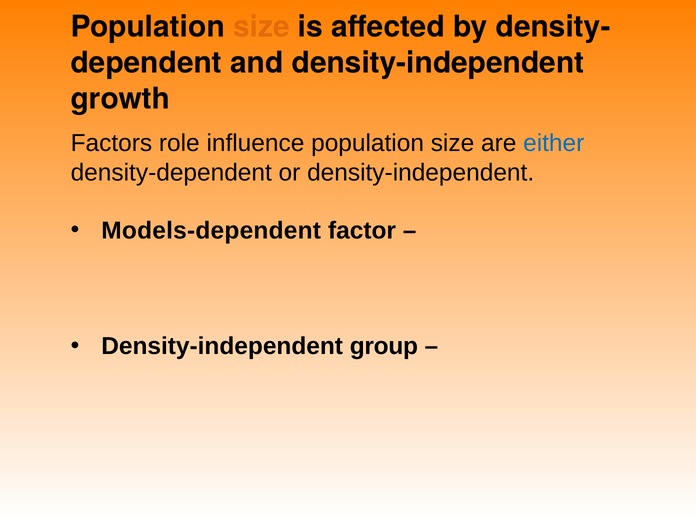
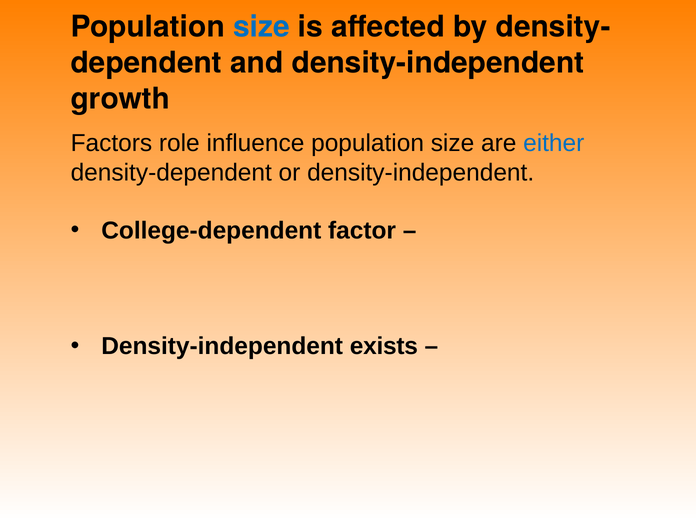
size colour: orange -> blue (261, 27)
Models-dependent: Models-dependent -> College-dependent (211, 231)
group: group -> exists (384, 346)
